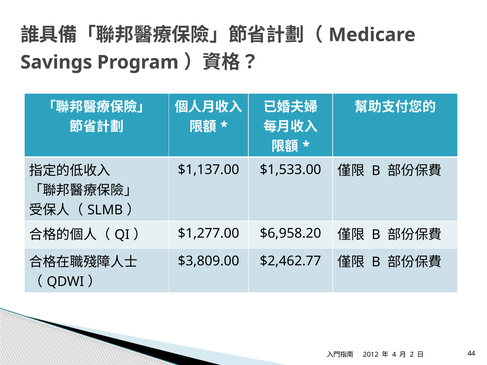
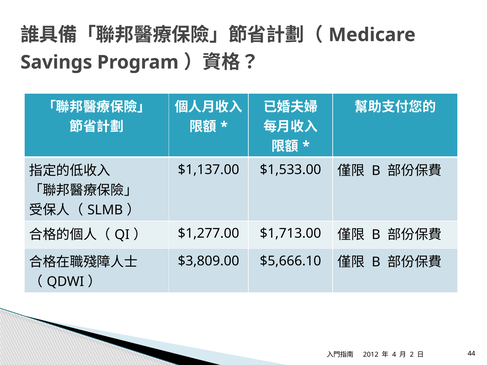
$6,958.20: $6,958.20 -> $1,713.00 (290, 234)
$2,462.77: $2,462.77 -> $5,666.10 (290, 261)
